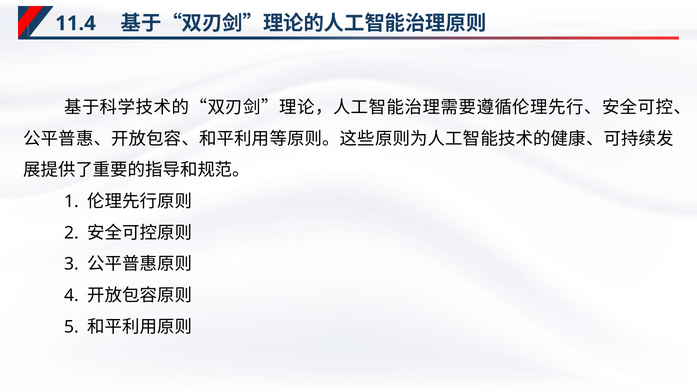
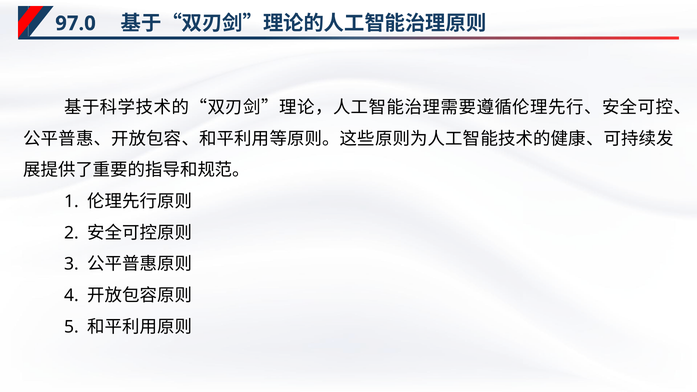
11.4: 11.4 -> 97.0 (76, 23)
